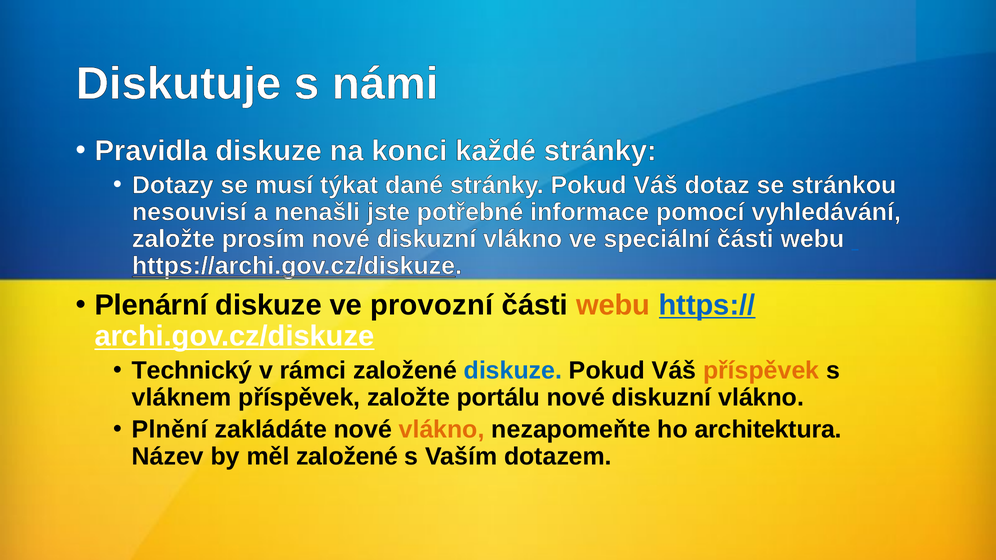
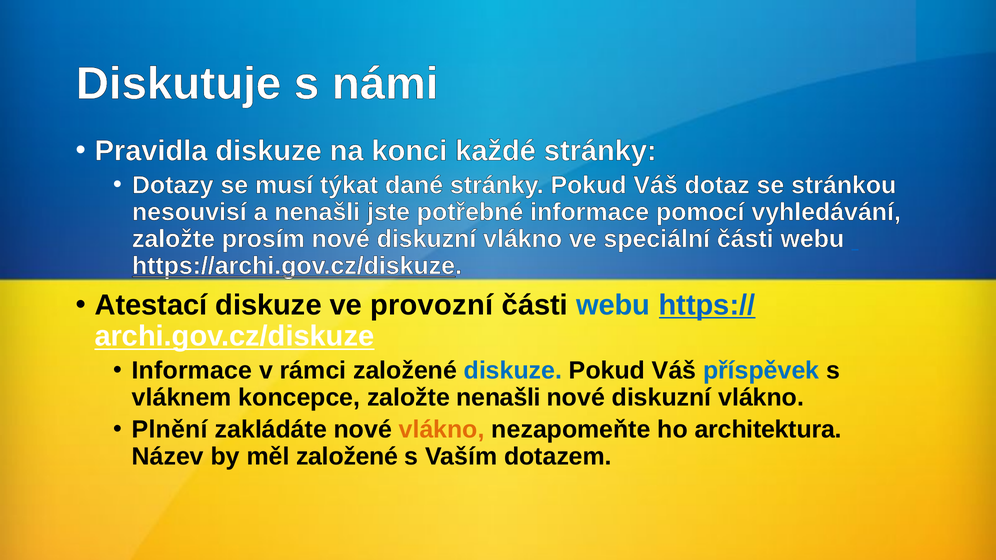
Plenární: Plenární -> Atestací (151, 305)
webu colour: orange -> blue (613, 305)
Technický: Technický -> Informace (192, 371)
příspěvek colour: orange -> blue (761, 371)
vláknem příspěvek: příspěvek -> koncepce (299, 398)
založte portálu: portálu -> nenašli (499, 398)
